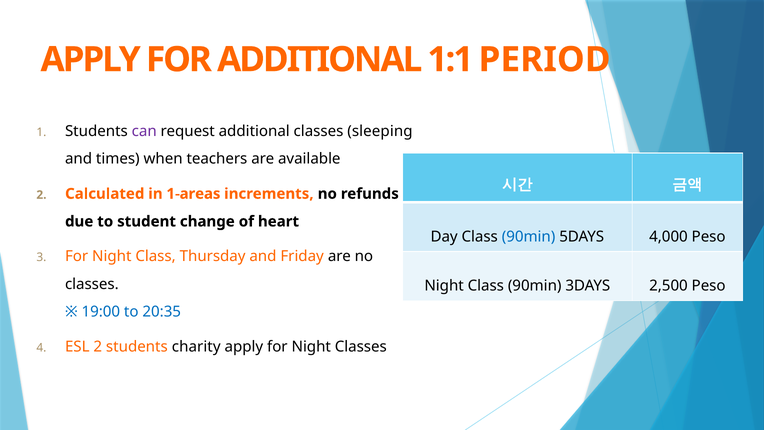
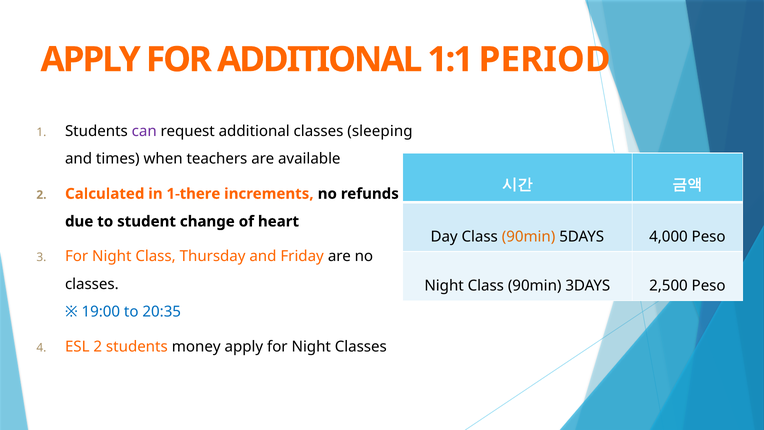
1-areas: 1-areas -> 1-there (193, 194)
90min colour: blue -> orange (529, 236)
charity: charity -> money (196, 346)
